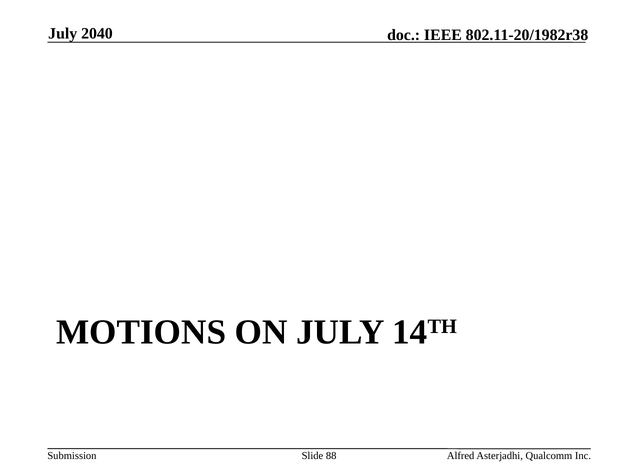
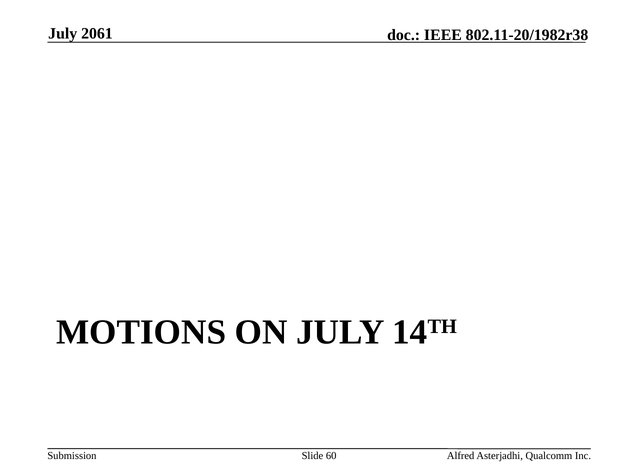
2040: 2040 -> 2061 (97, 34)
88: 88 -> 60 (331, 455)
